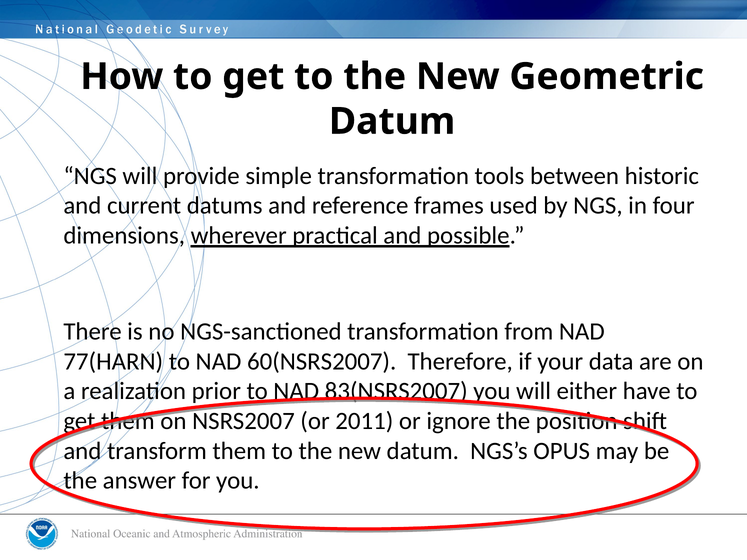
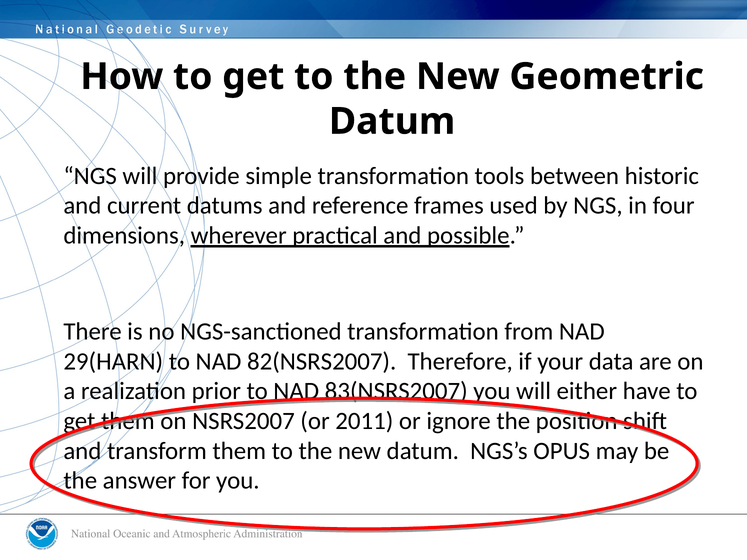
77(HARN: 77(HARN -> 29(HARN (113, 361)
60(NSRS2007: 60(NSRS2007 -> 82(NSRS2007 (322, 361)
